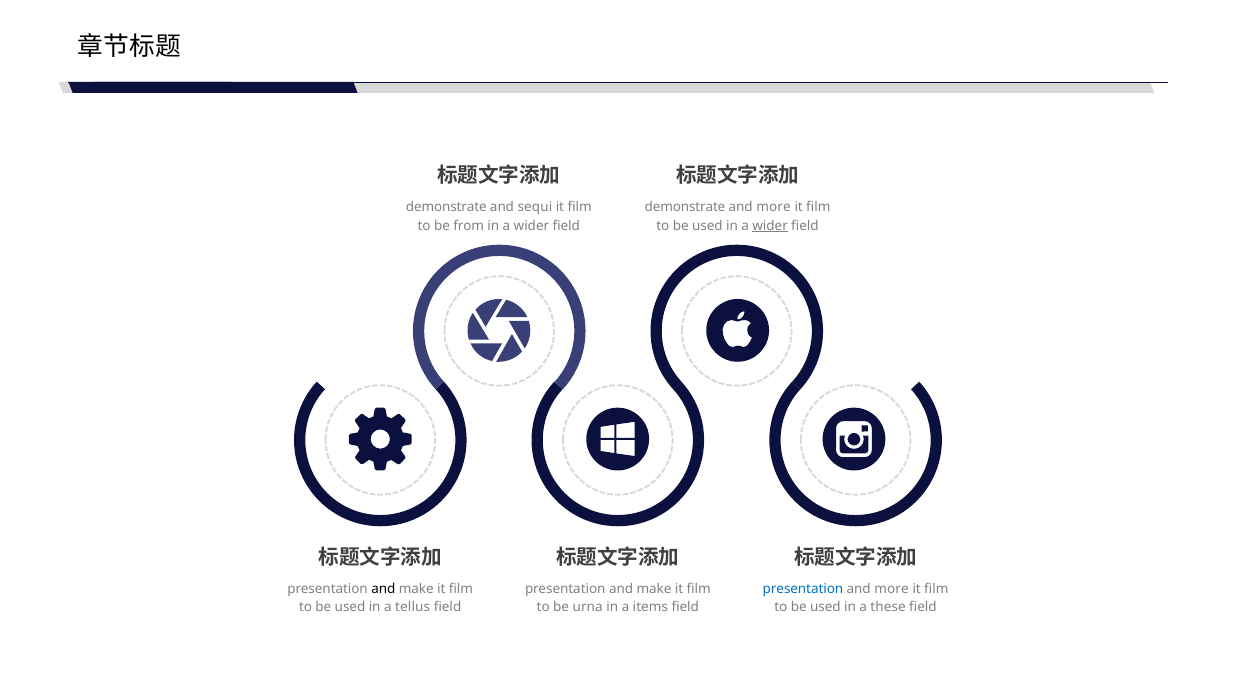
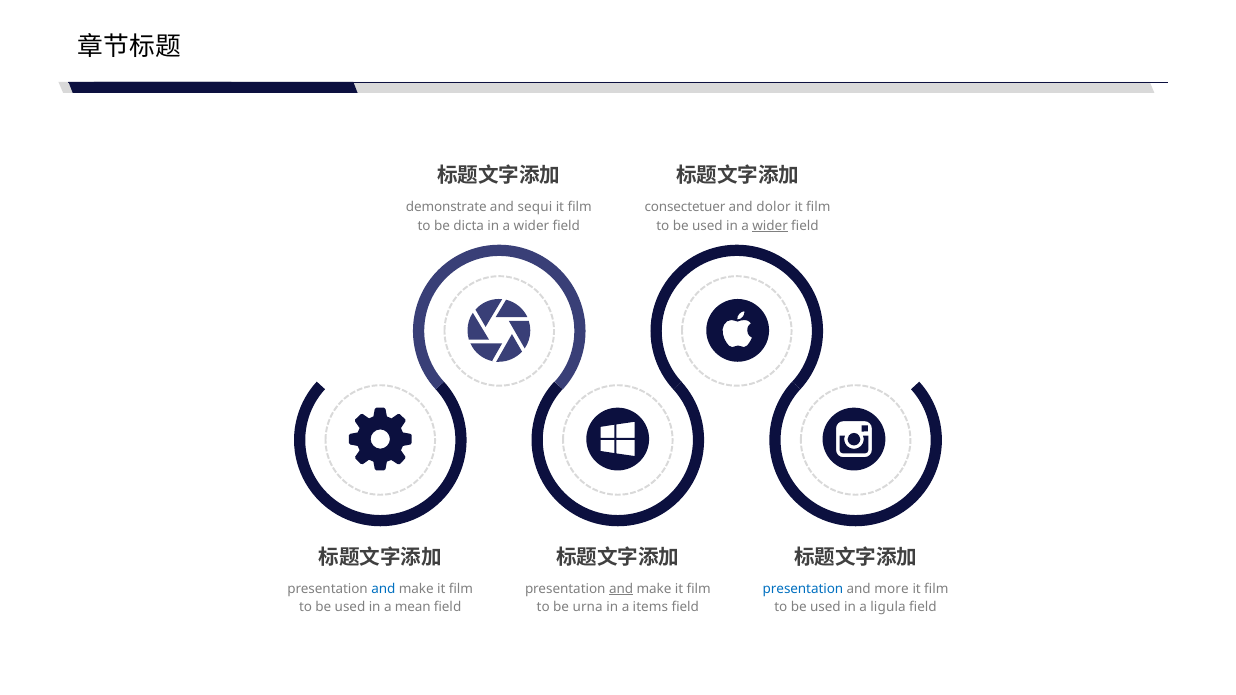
demonstrate: demonstrate -> consectetuer (685, 208)
more: more -> dolor (774, 208)
from: from -> dicta (469, 226)
and colour: black -> blue (383, 589)
and underline: none -> present (621, 589)
tellus: tellus -> mean (413, 608)
these: these -> ligula (888, 608)
